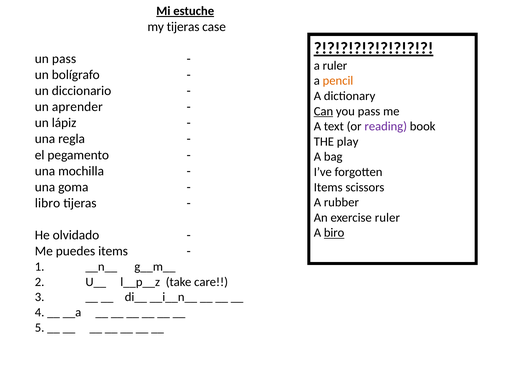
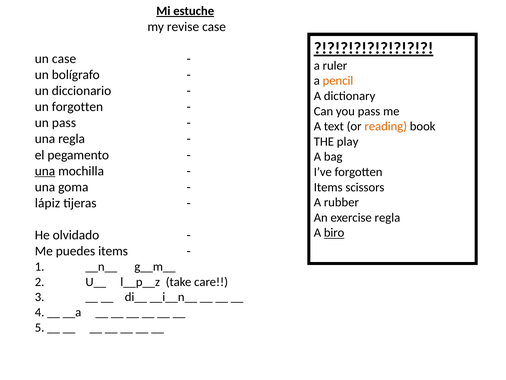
my tijeras: tijeras -> revise (183, 27)
un pass: pass -> case (64, 59)
un aprender: aprender -> forgotten (77, 107)
Can underline: present -> none (323, 111)
un lápiz: lápiz -> pass (64, 123)
reading colour: purple -> orange (386, 126)
una underline: none -> present (45, 171)
libro: libro -> lápiz (48, 203)
exercise ruler: ruler -> regla (387, 217)
